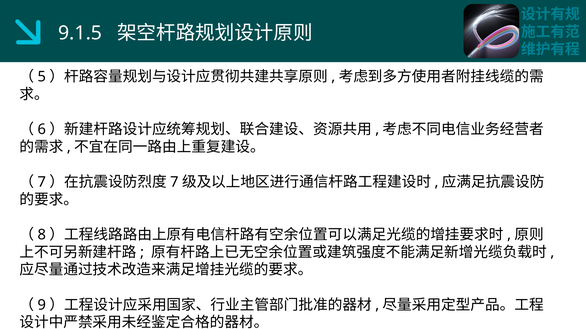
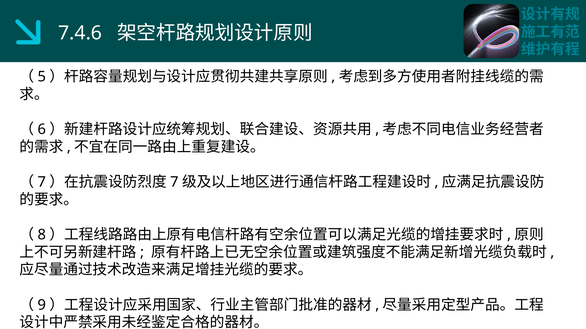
9.1.5: 9.1.5 -> 7.4.6 (80, 33)
